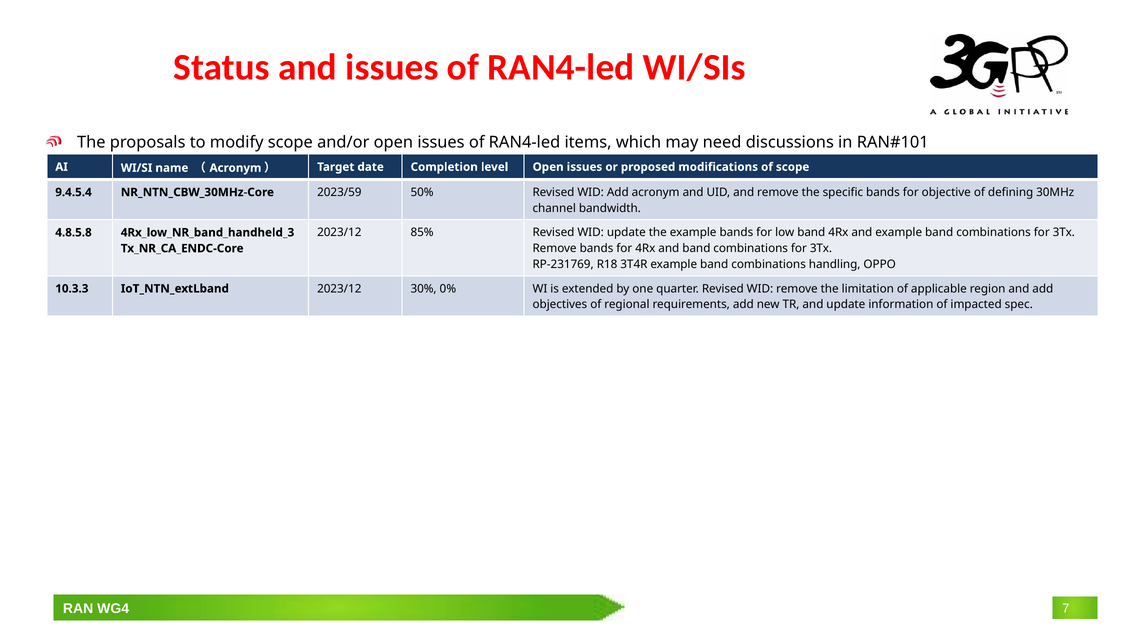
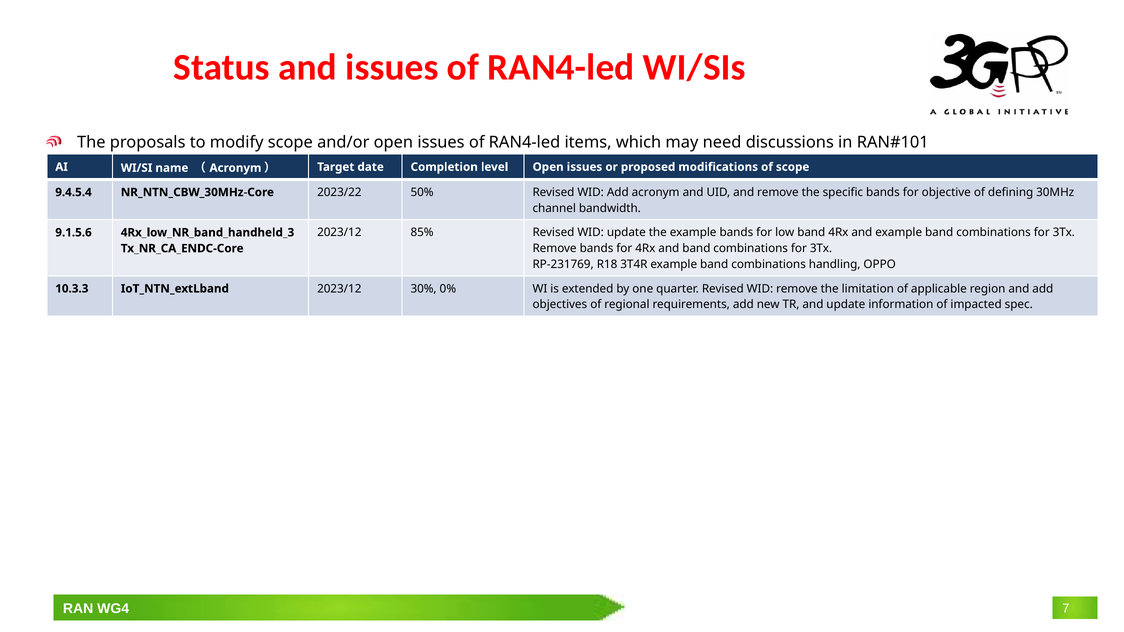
2023/59: 2023/59 -> 2023/22 (339, 192)
4.8.5.8: 4.8.5.8 -> 9.1.5.6 (74, 233)
